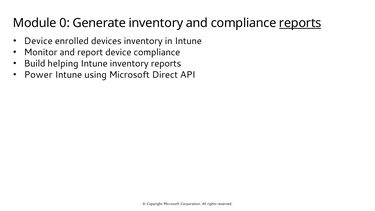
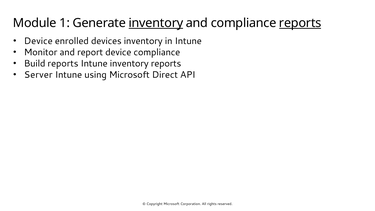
0: 0 -> 1 (65, 23)
inventory underline: none -> present (156, 23)
Build helping: helping -> reports (63, 64)
Power: Power -> Server (38, 75)
